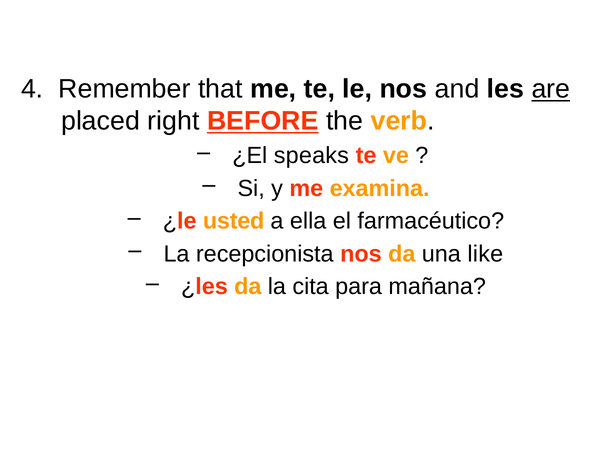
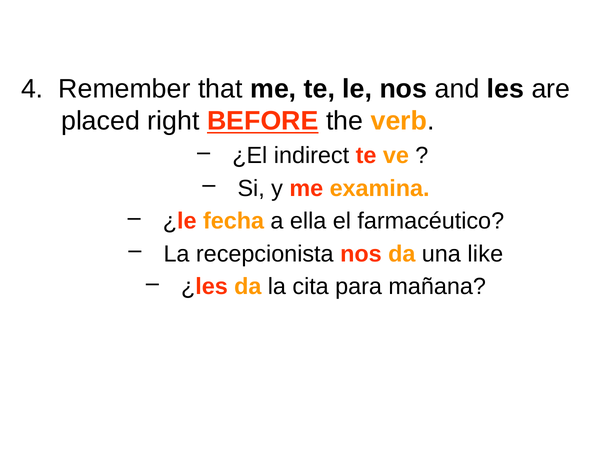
are underline: present -> none (551, 89)
speaks: speaks -> indirect (311, 156)
usted: usted -> fecha (234, 221)
